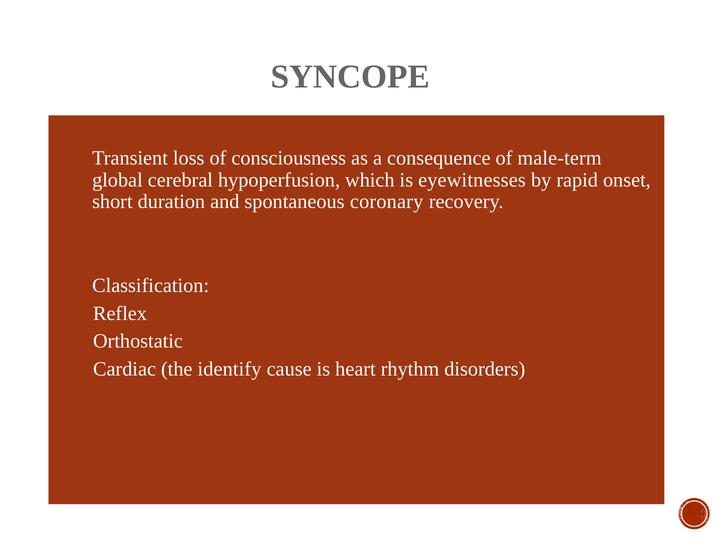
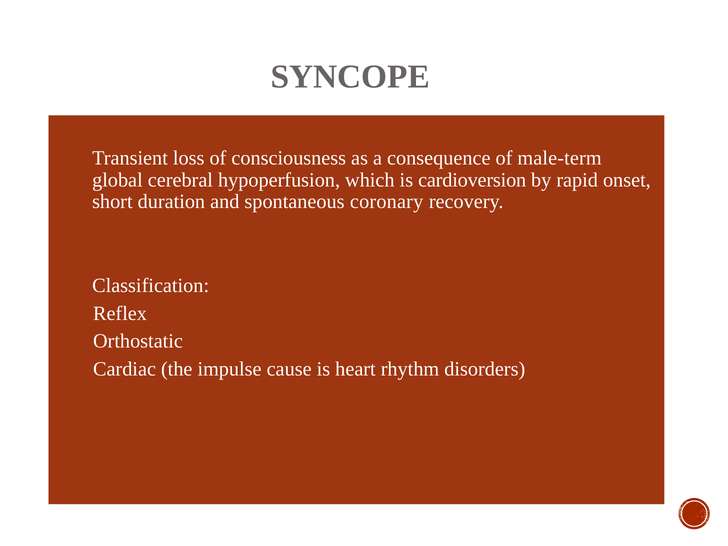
eyewitnesses: eyewitnesses -> cardioversion (472, 180)
identify: identify -> impulse (230, 369)
